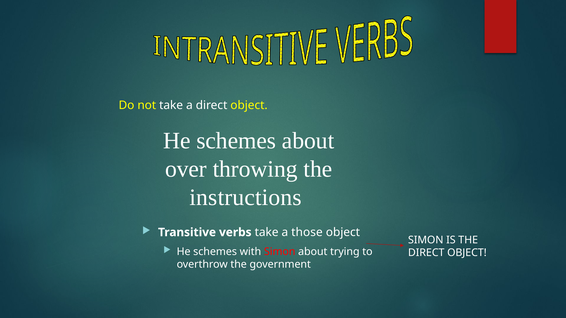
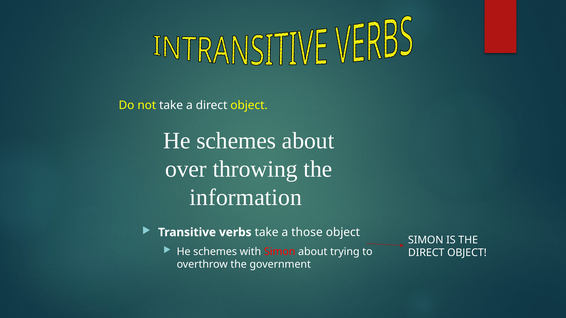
instructions: instructions -> information (246, 198)
